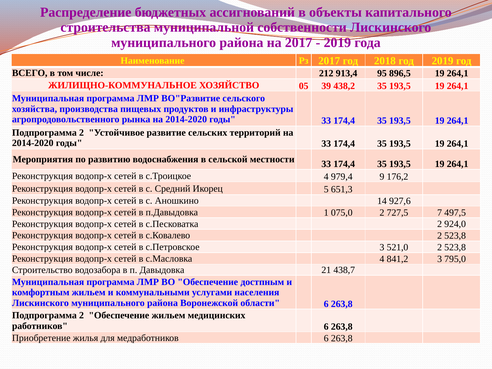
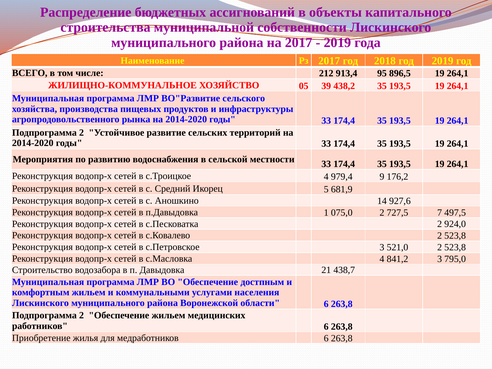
651,3: 651,3 -> 681,9 (342, 189)
